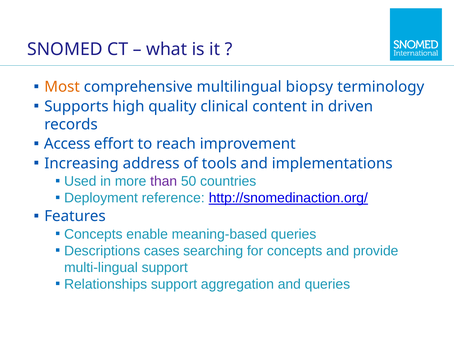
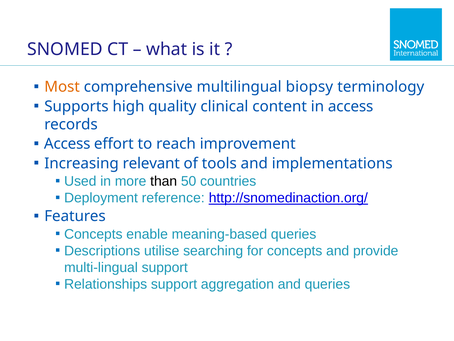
in driven: driven -> access (351, 106)
address: address -> relevant (151, 163)
than colour: purple -> black (164, 181)
cases: cases -> utilise (162, 250)
